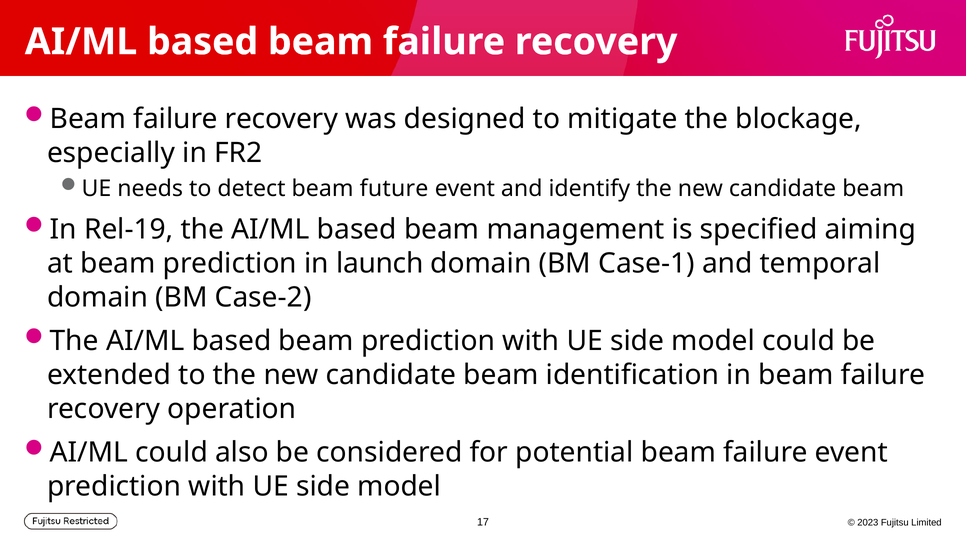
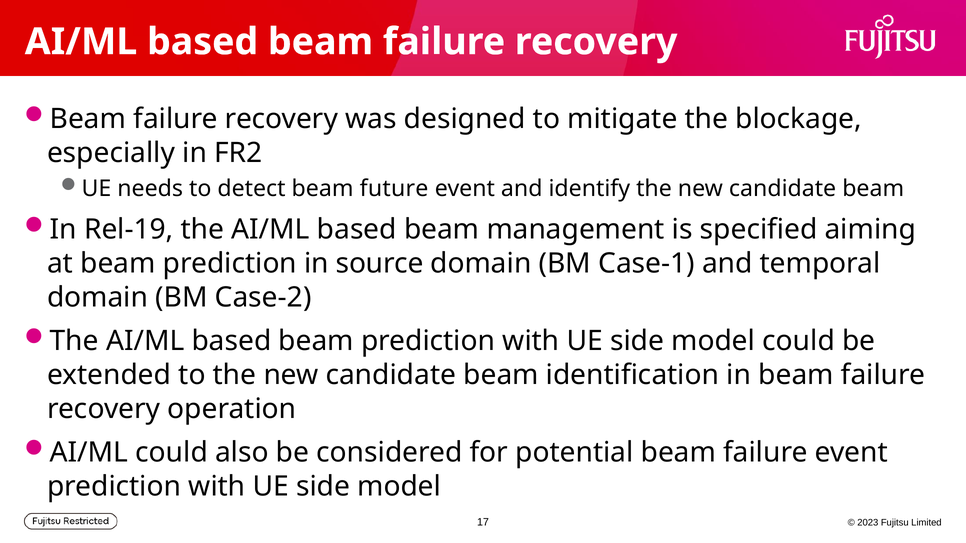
launch: launch -> source (380, 264)
